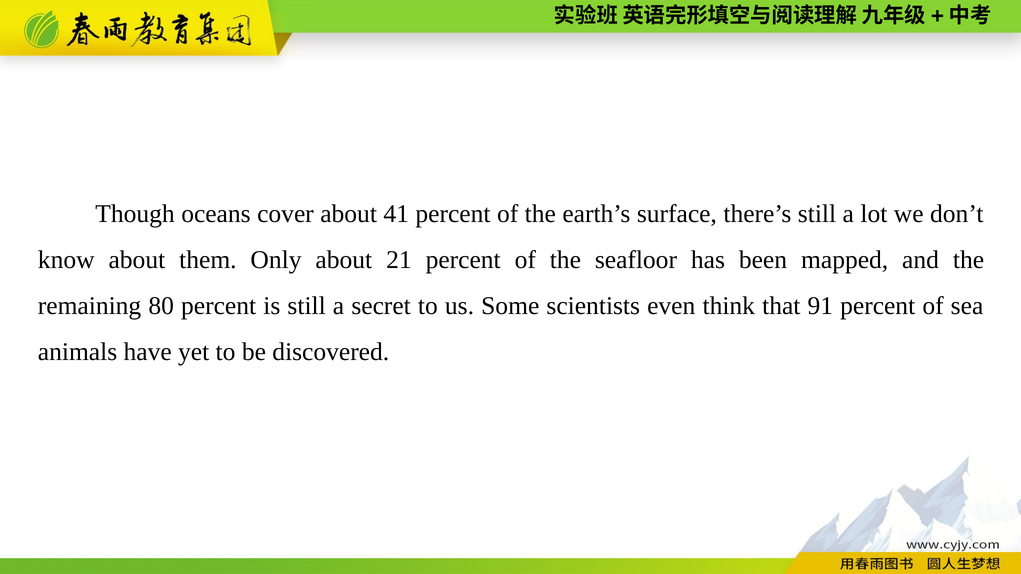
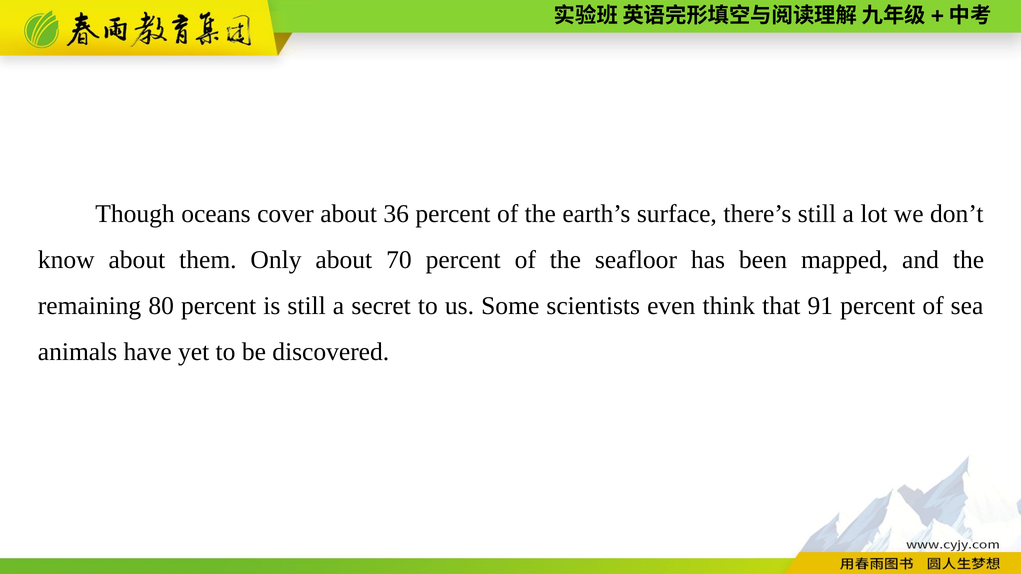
41: 41 -> 36 (396, 214)
21: 21 -> 70 (399, 260)
